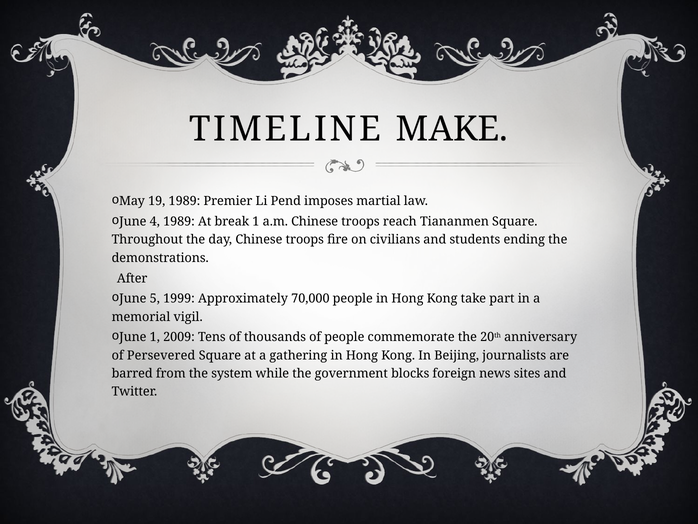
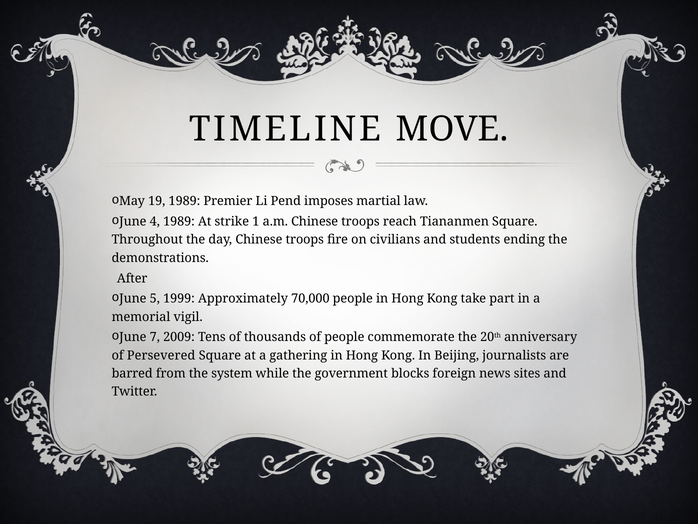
MAKE: MAKE -> MOVE (452, 129)
break: break -> strike (232, 221)
June 1: 1 -> 7 (155, 337)
